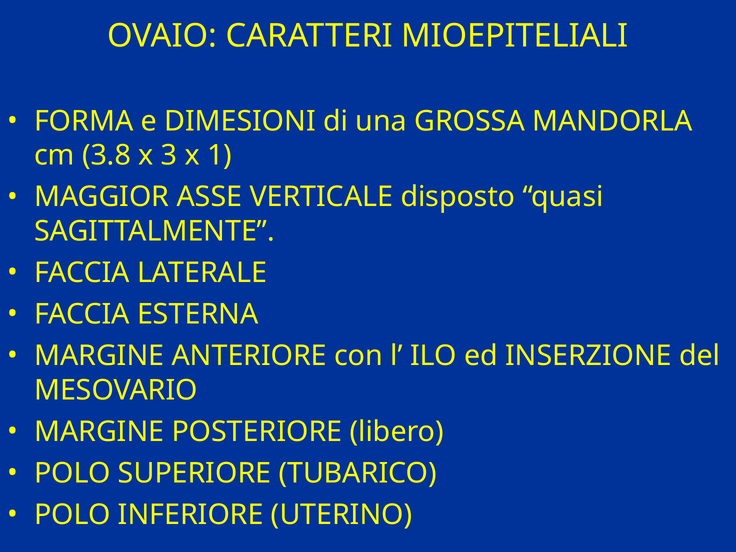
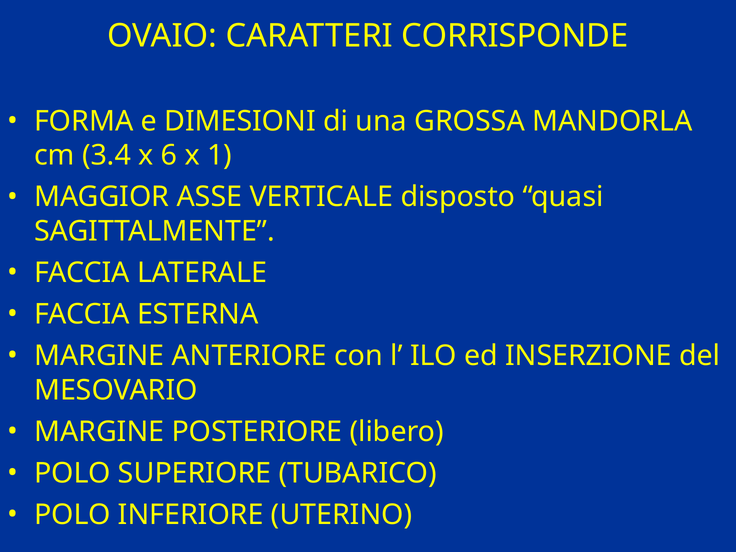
MIOEPITELIALI: MIOEPITELIALI -> CORRISPONDE (515, 36)
3.8: 3.8 -> 3.4 (106, 155)
3: 3 -> 6 (169, 155)
